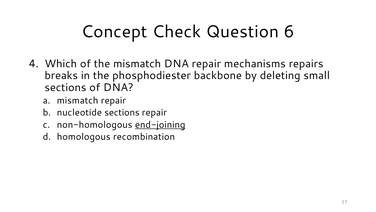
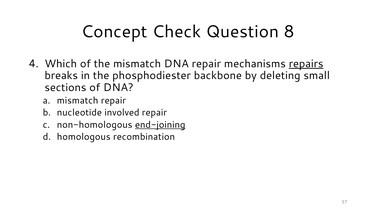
6: 6 -> 8 (289, 32)
repairs underline: none -> present (306, 64)
nucleotide sections: sections -> involved (122, 112)
